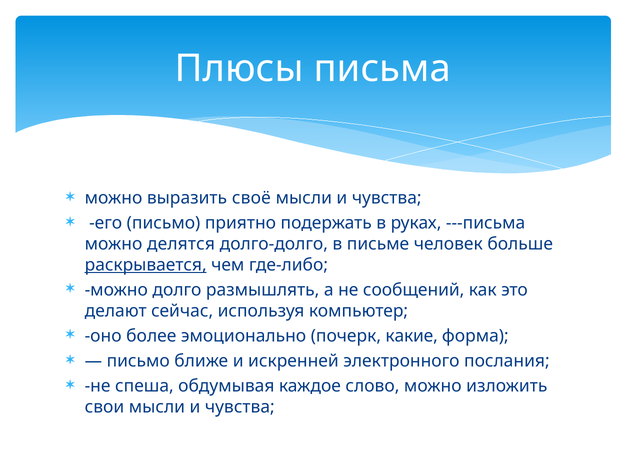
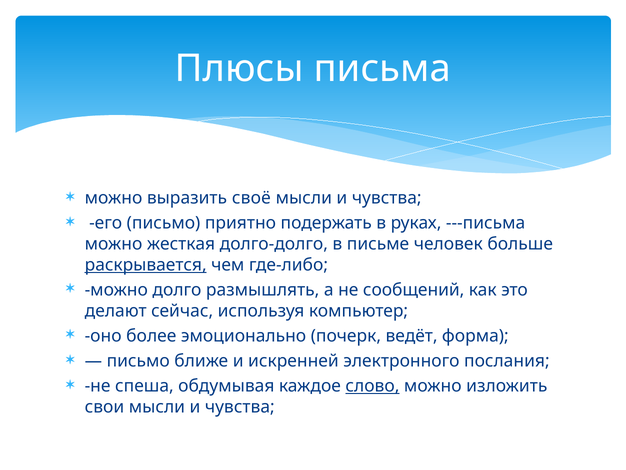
делятся: делятся -> жесткая (181, 244)
какие: какие -> ведёт (412, 336)
слово underline: none -> present (372, 386)
